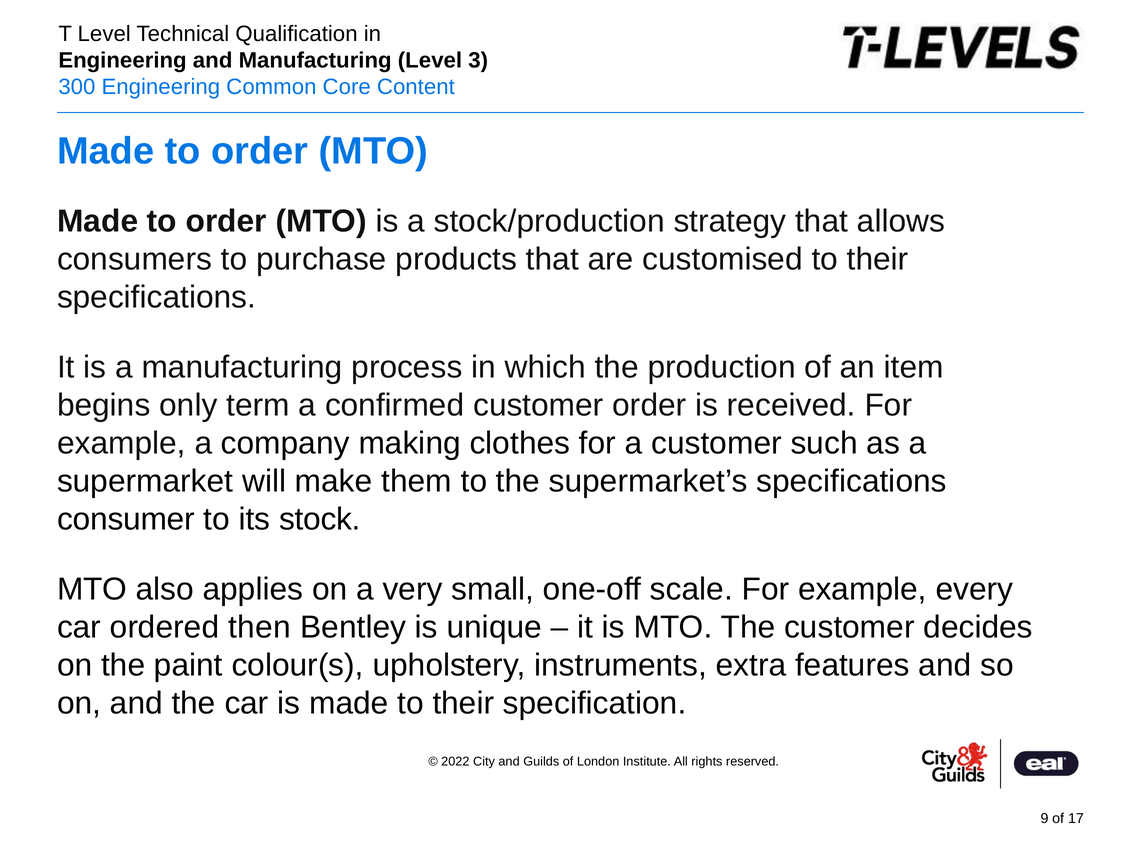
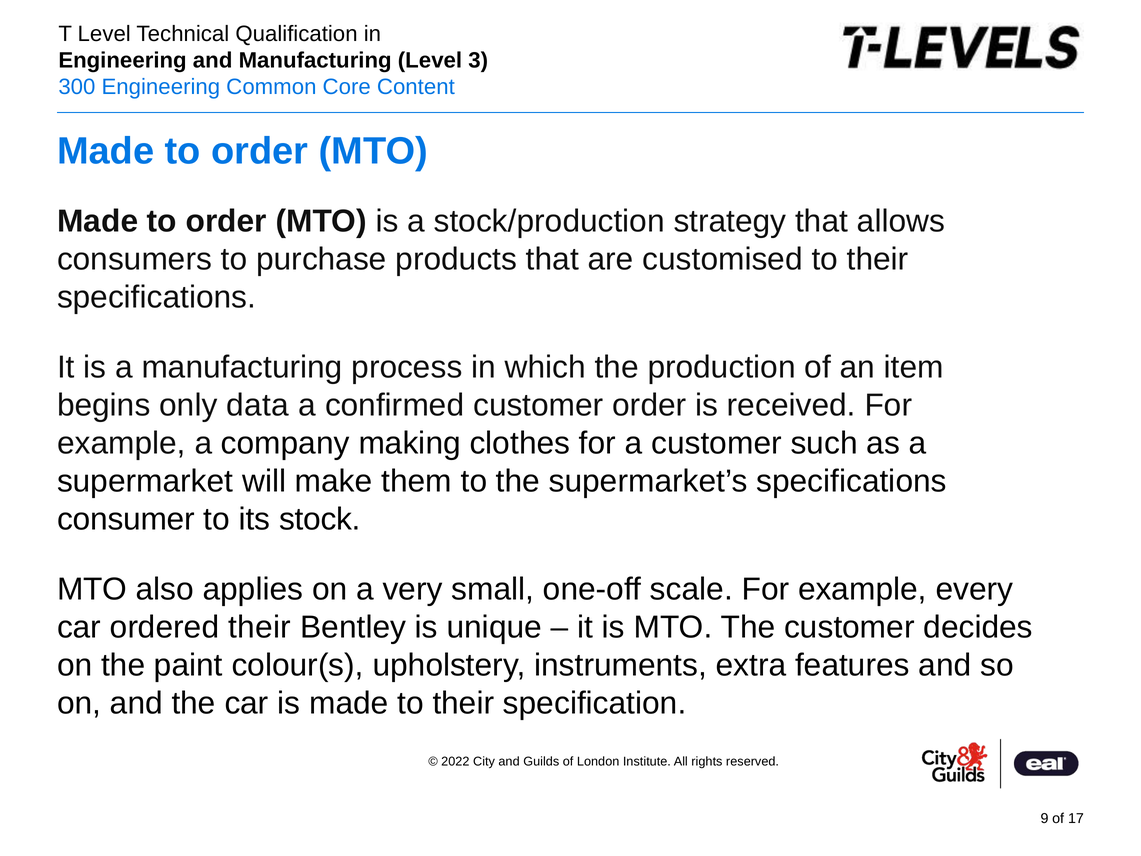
term: term -> data (258, 405)
ordered then: then -> their (260, 627)
